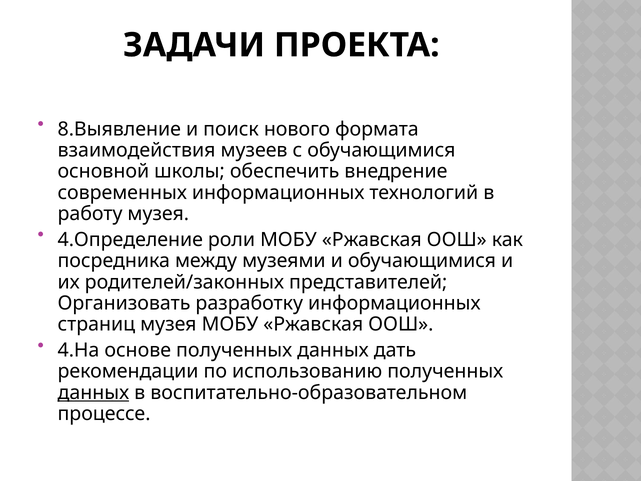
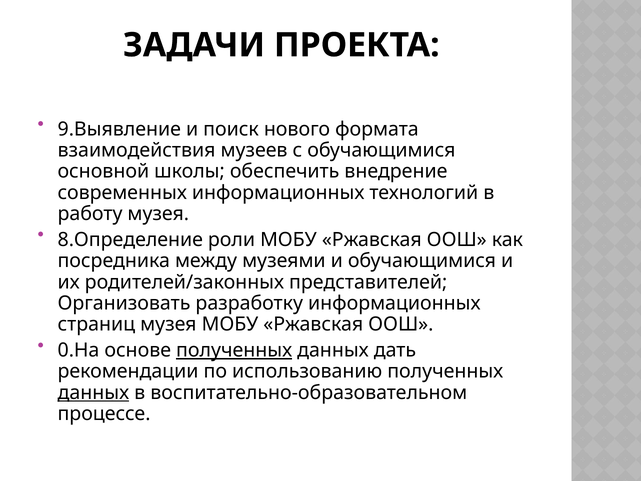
8.Выявление: 8.Выявление -> 9.Выявление (119, 129)
4.Определение: 4.Определение -> 8.Определение (130, 240)
4.На: 4.На -> 0.На (78, 350)
полученных underline: none -> present (234, 350)
